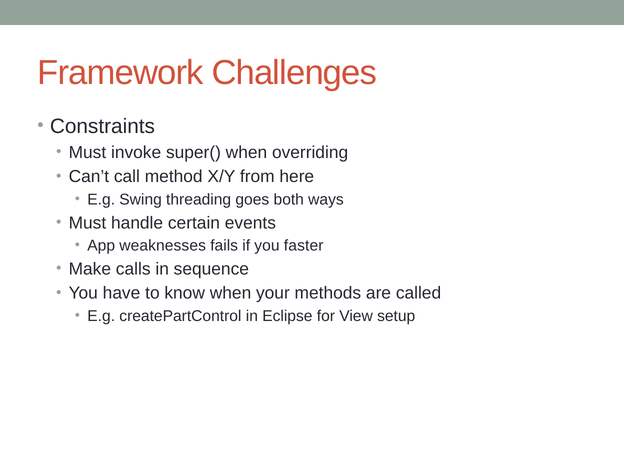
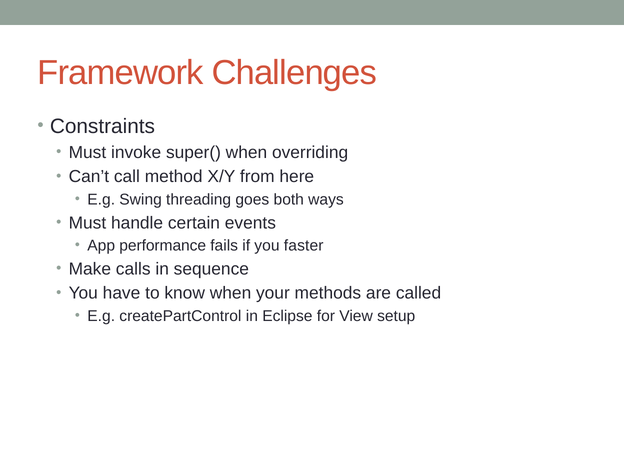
weaknesses: weaknesses -> performance (163, 246)
